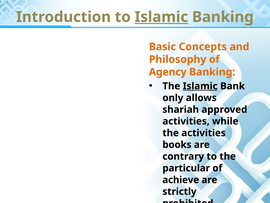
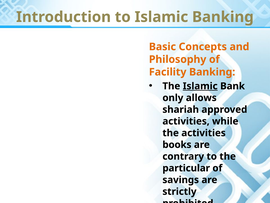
Islamic underline: present -> none (161, 17)
Agency: Agency -> Facility (168, 72)
achieve: achieve -> savings (181, 179)
